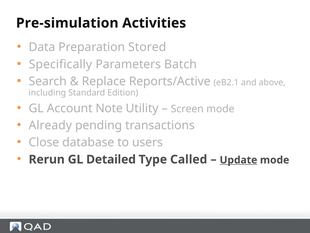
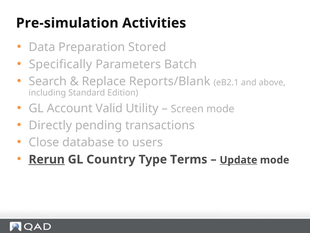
Reports/Active: Reports/Active -> Reports/Blank (170, 81)
Note: Note -> Valid (109, 108)
Already: Already -> Directly (50, 125)
Rerun underline: none -> present (47, 159)
Detailed: Detailed -> Country (111, 159)
Called: Called -> Terms (189, 159)
